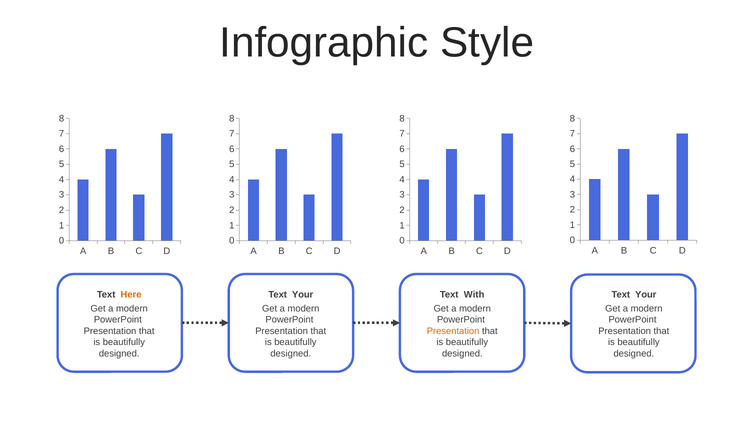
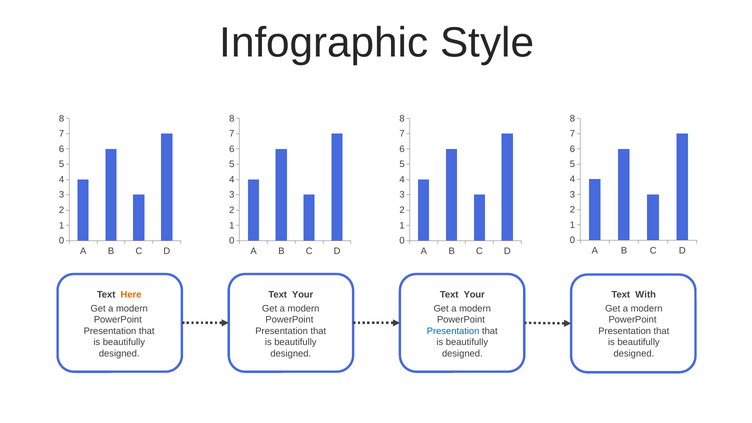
With: With -> Your (474, 294)
Your: Your -> With (646, 294)
Presentation colour: orange -> blue (453, 331)
